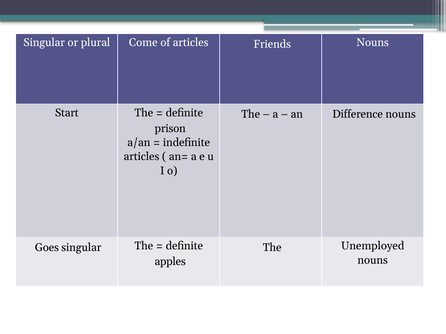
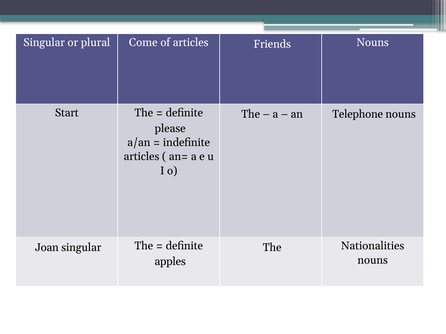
Difference: Difference -> Telephone (358, 114)
prison: prison -> please (170, 129)
Goes: Goes -> Joan (47, 248)
Unemployed: Unemployed -> Nationalities (373, 246)
